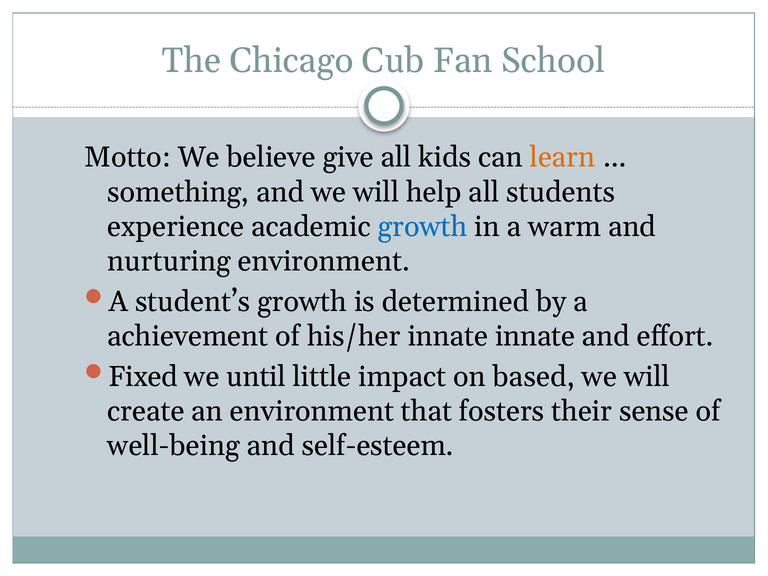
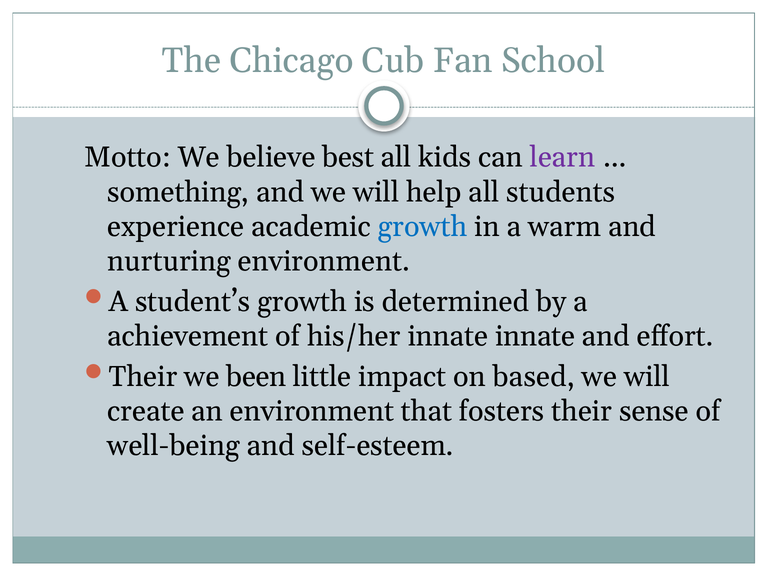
give: give -> best (348, 157)
learn colour: orange -> purple (563, 157)
Fixed: Fixed -> Their (143, 377)
until: until -> been (256, 377)
